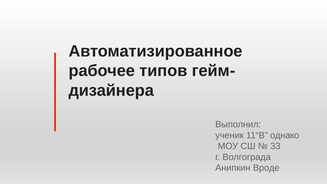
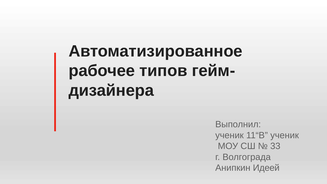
11“В однако: однако -> ученик (285, 135)
Вроде: Вроде -> Идеей (266, 168)
